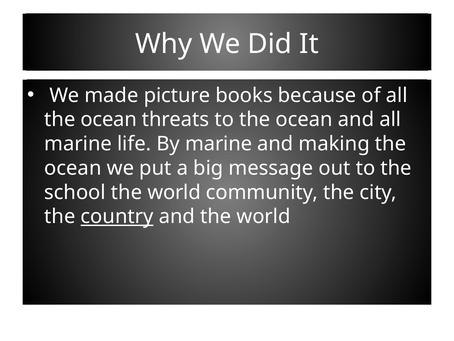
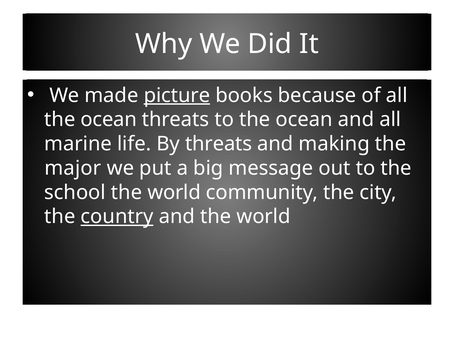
picture underline: none -> present (177, 95)
By marine: marine -> threats (219, 144)
ocean: ocean -> major (73, 168)
